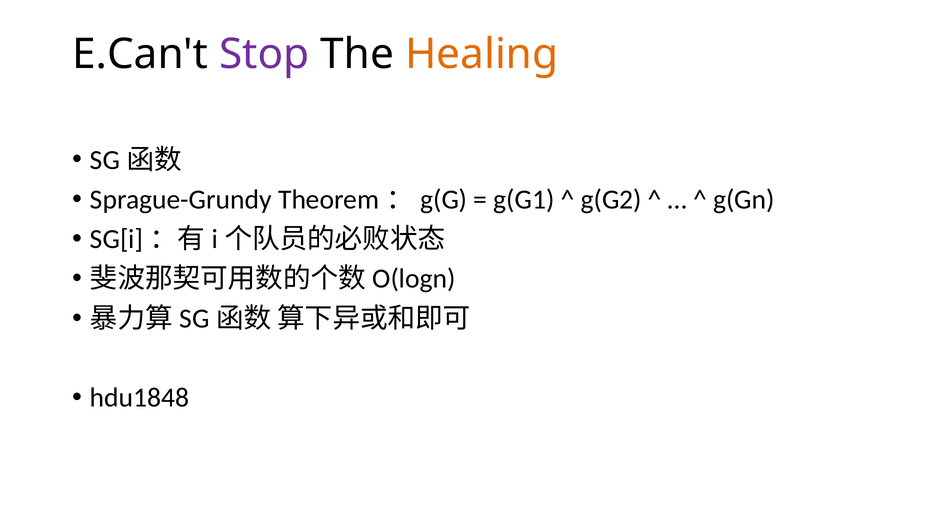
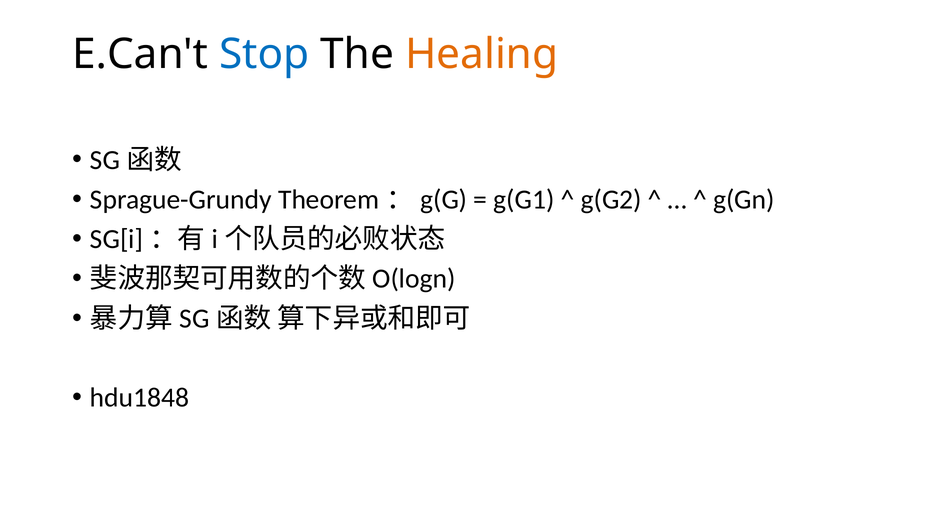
Stop colour: purple -> blue (264, 55)
